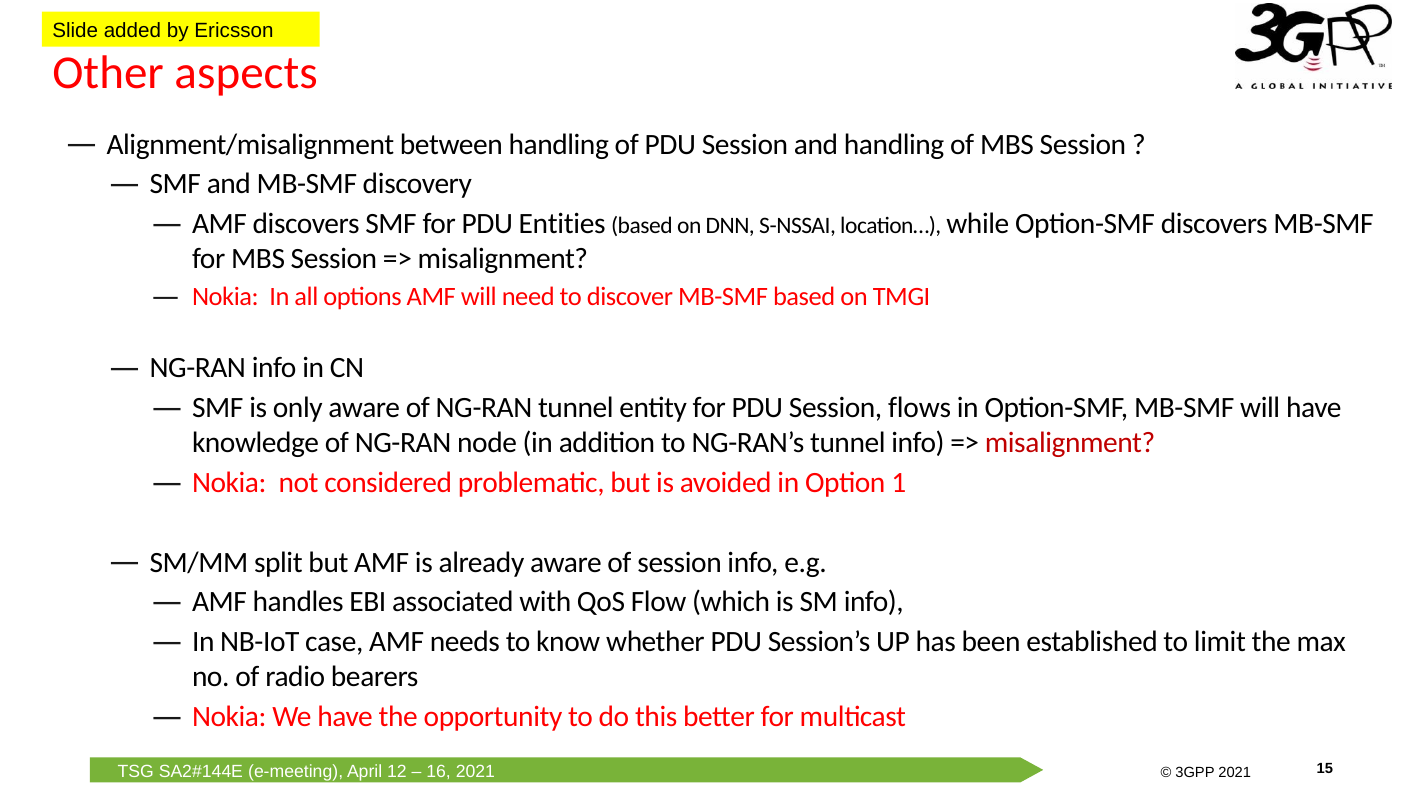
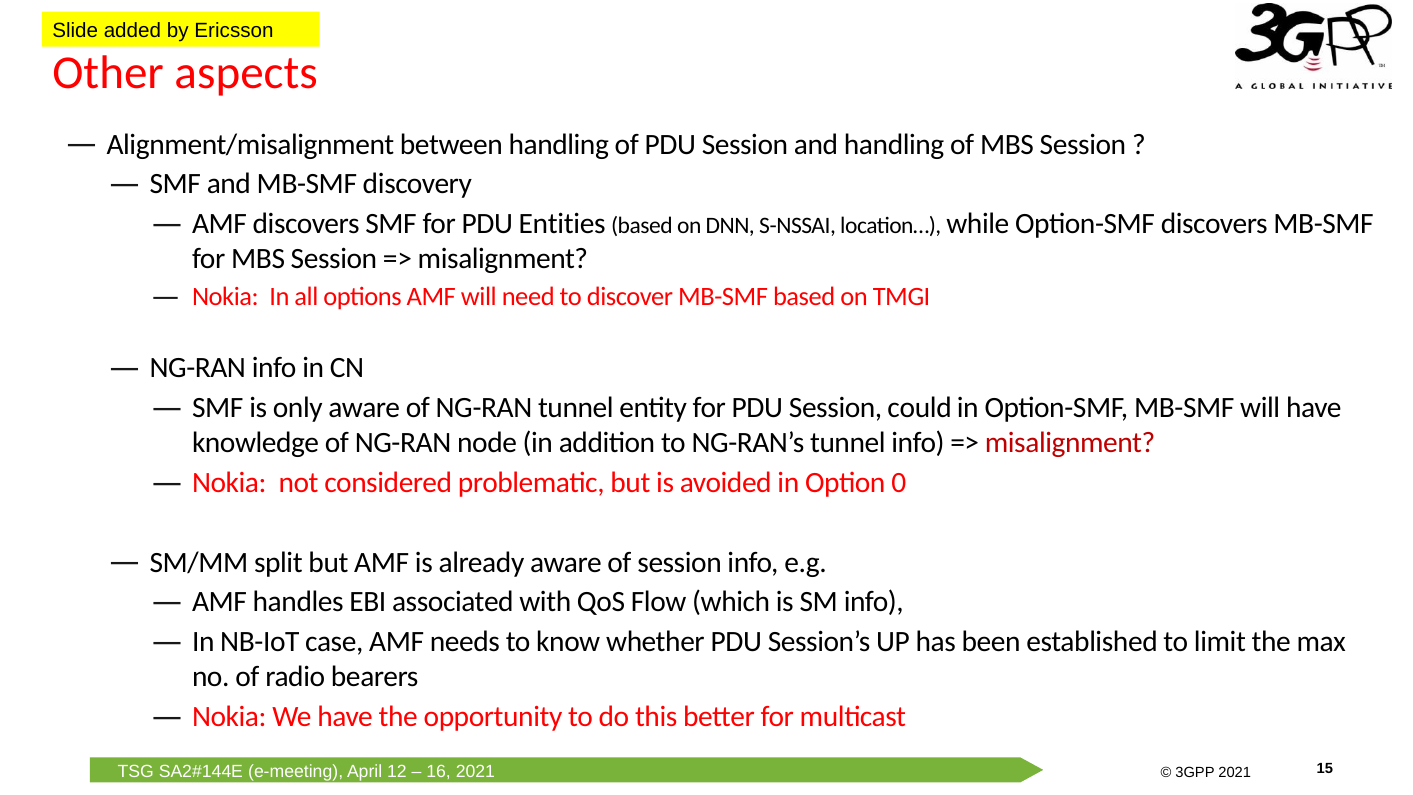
flows: flows -> could (920, 408)
1: 1 -> 0 (899, 483)
